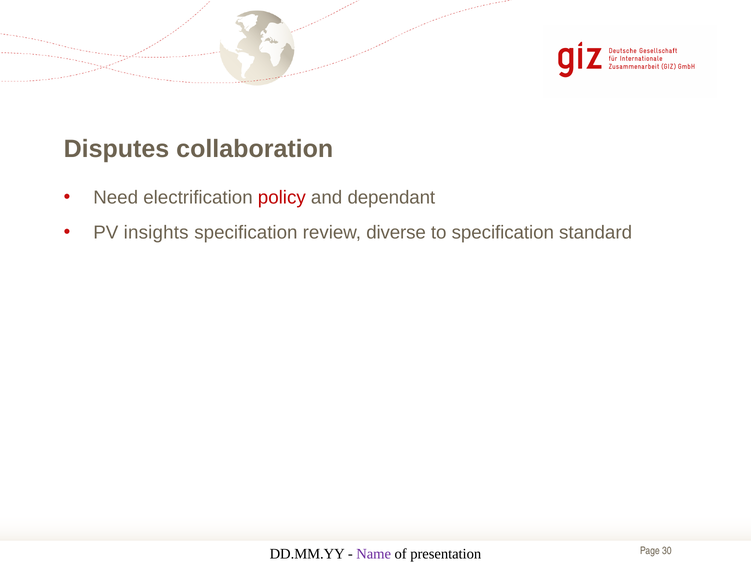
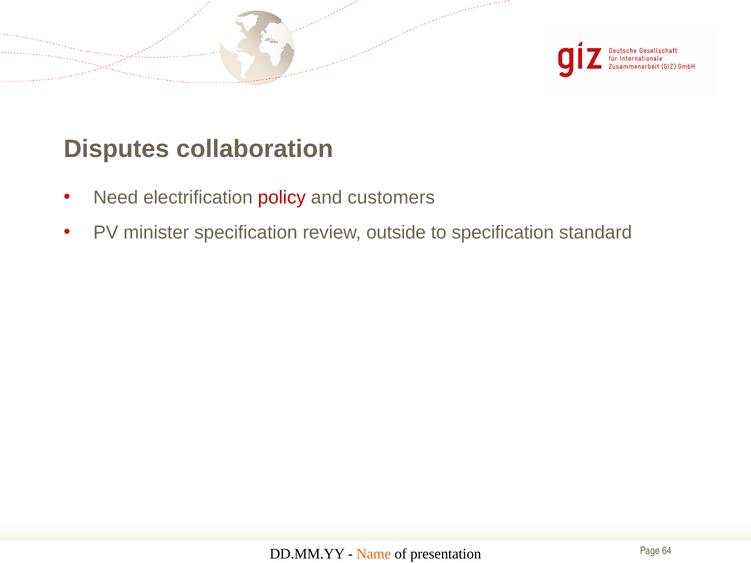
dependant: dependant -> customers (391, 197)
insights: insights -> minister (156, 232)
diverse: diverse -> outside (396, 232)
30: 30 -> 64 (667, 551)
Name colour: purple -> orange (374, 554)
